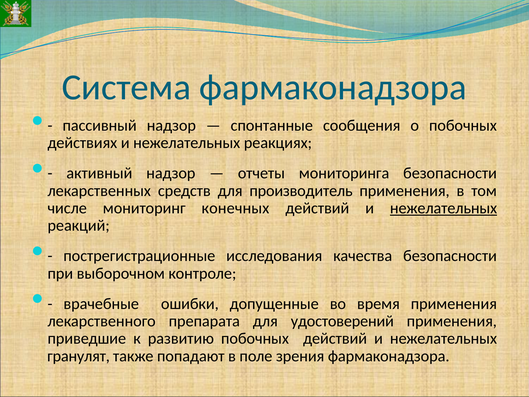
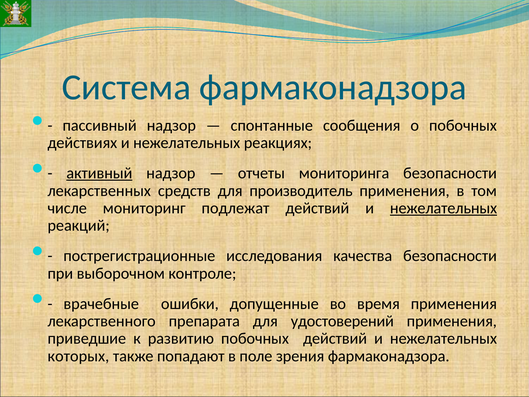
активный underline: none -> present (99, 173)
конечных: конечных -> подлежат (235, 208)
гранулят: гранулят -> которых (78, 356)
